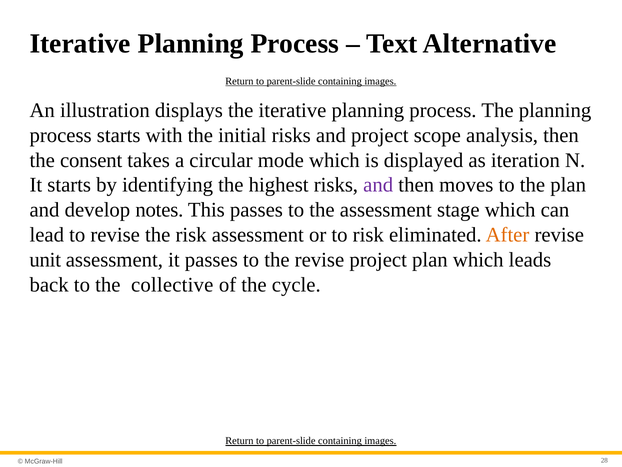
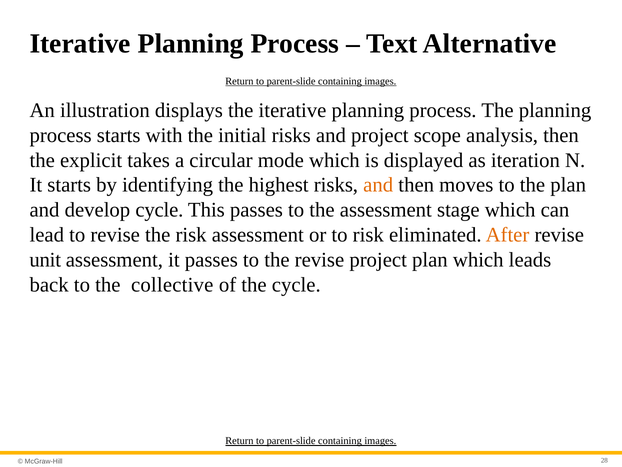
consent: consent -> explicit (91, 160)
and colour: purple -> orange (378, 185)
develop notes: notes -> cycle (159, 210)
